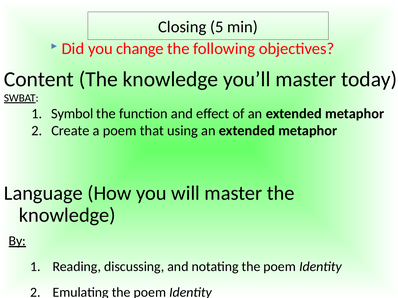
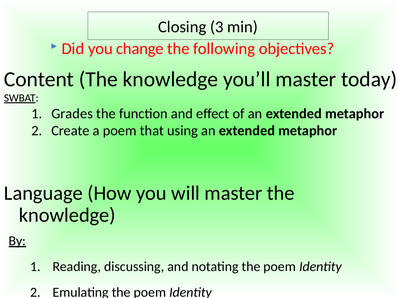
5: 5 -> 3 (217, 27)
Symbol: Symbol -> Grades (72, 114)
